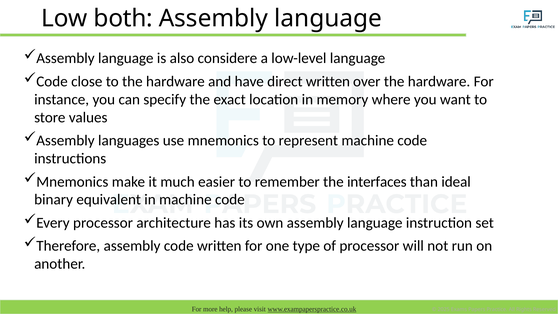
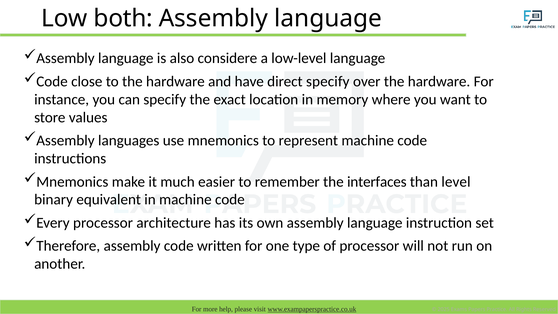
direct written: written -> specify (328, 81)
ideal: ideal -> level (456, 182)
